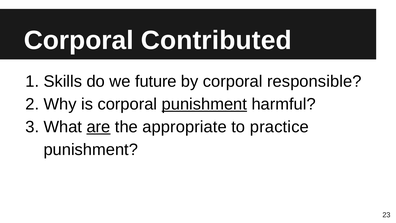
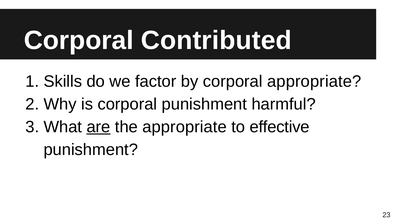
future: future -> factor (156, 81)
corporal responsible: responsible -> appropriate (314, 81)
punishment underline: present -> none (204, 104)
practice: practice -> effective (280, 127)
